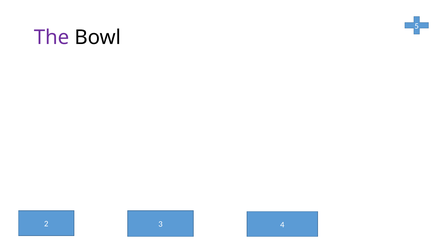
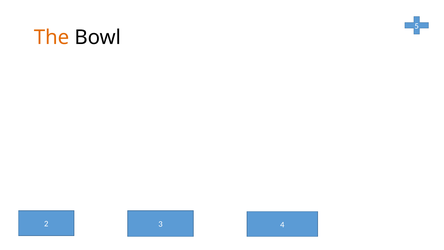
The colour: purple -> orange (52, 37)
